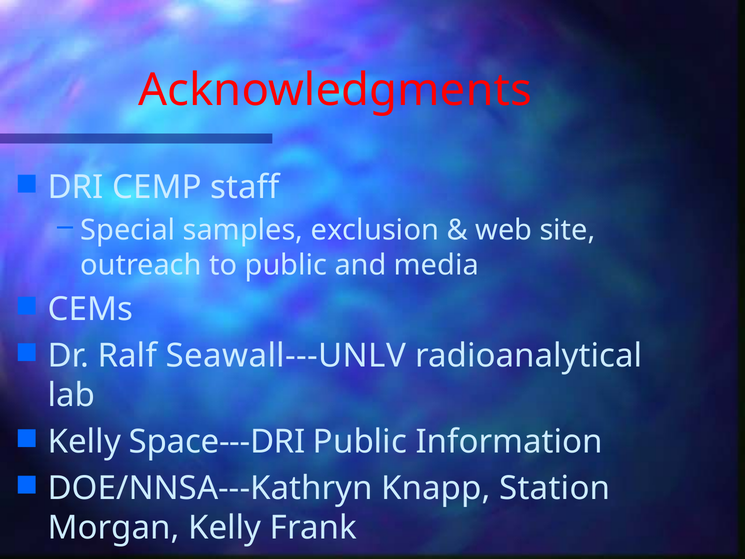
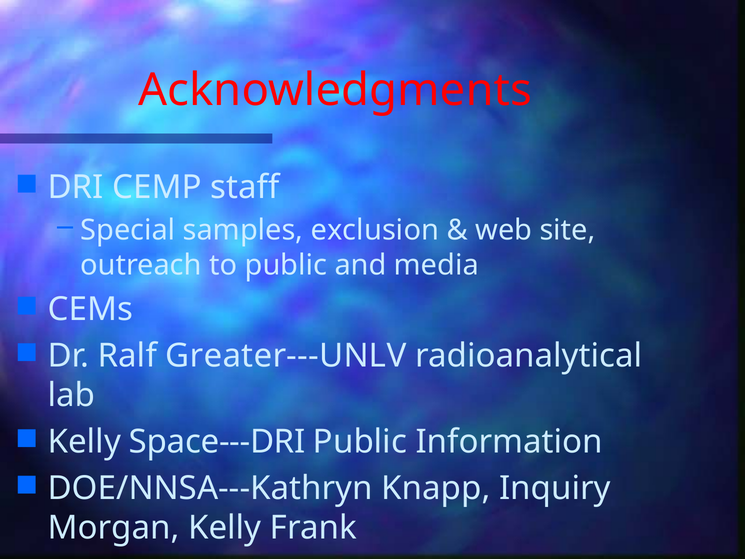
Seawall---UNLV: Seawall---UNLV -> Greater---UNLV (286, 355)
Station: Station -> Inquiry (555, 488)
